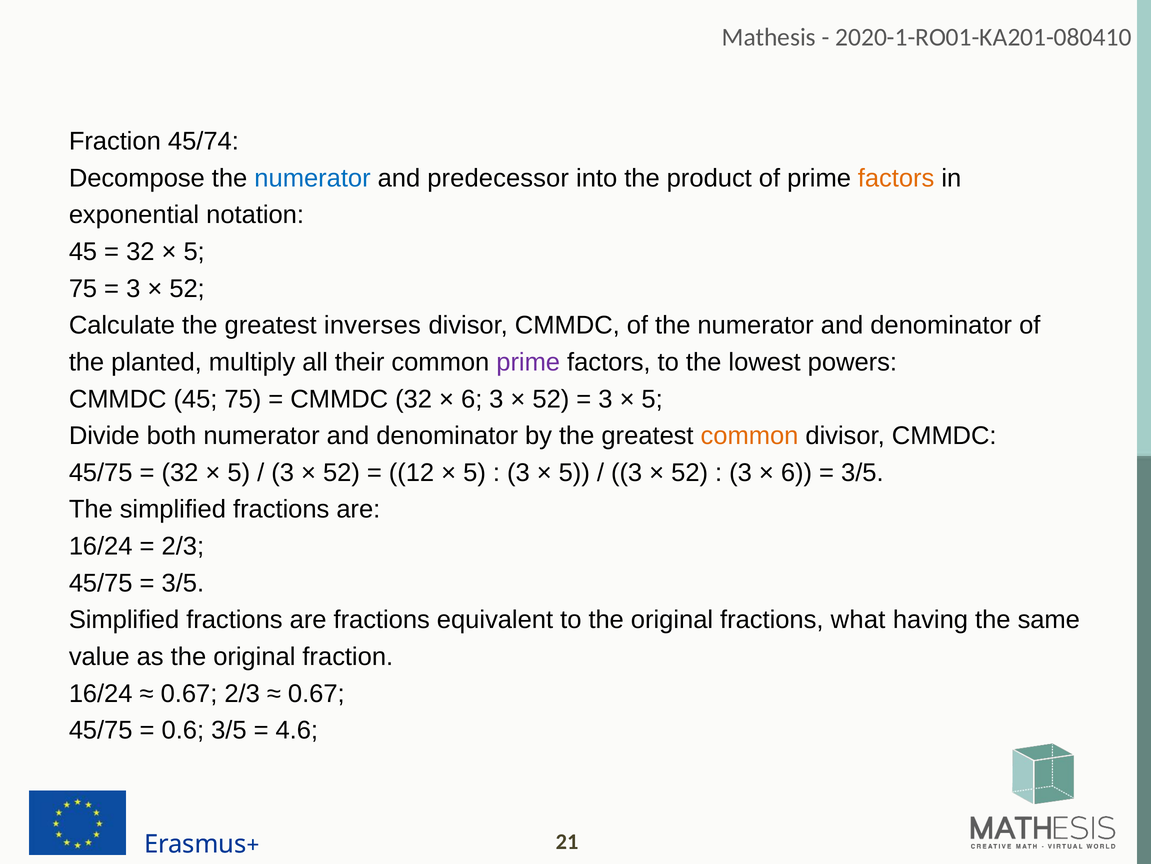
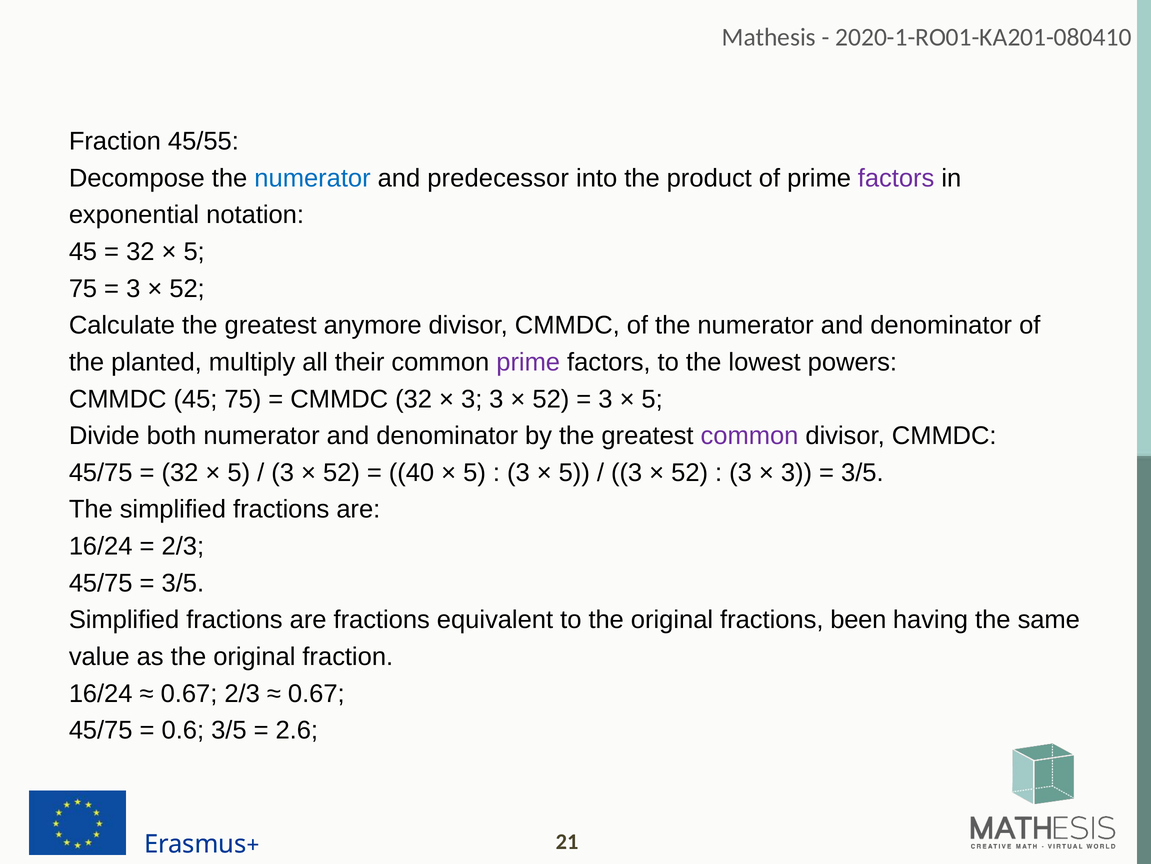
45/74: 45/74 -> 45/55 (203, 141)
factors colour: orange -> purple (896, 178)
inverses: inverses -> anymore (373, 325)
6: 6 -> 3 (472, 399)
common colour: orange -> purple (750, 436)
12: 12 -> 40 (411, 472)
6: 6 -> 3 (797, 472)
what: what -> been (858, 619)
4.6: 4.6 -> 2.6 (297, 730)
